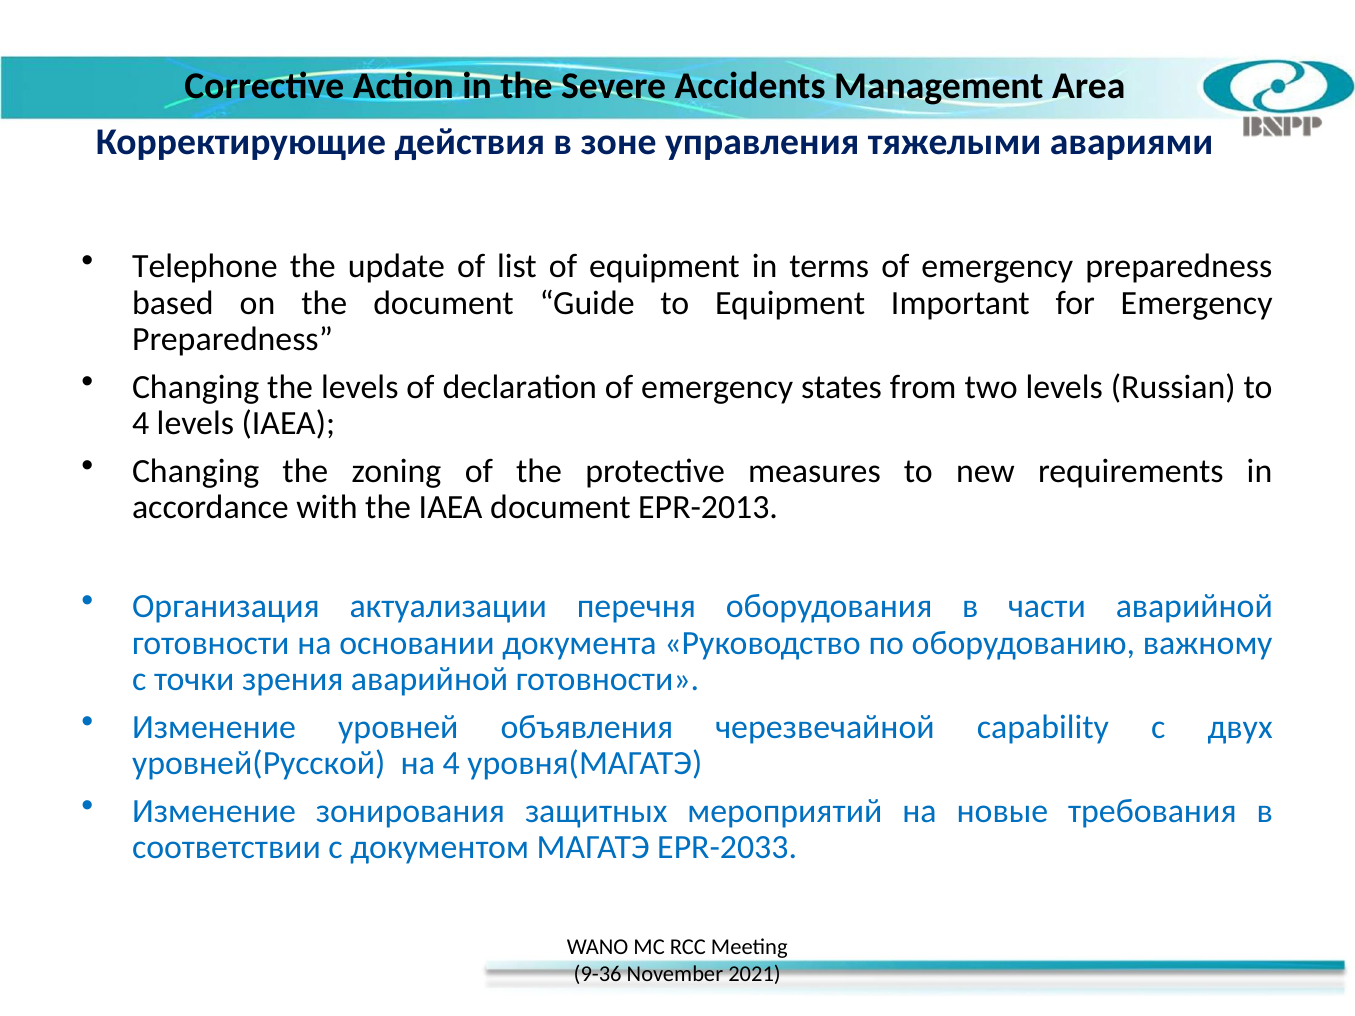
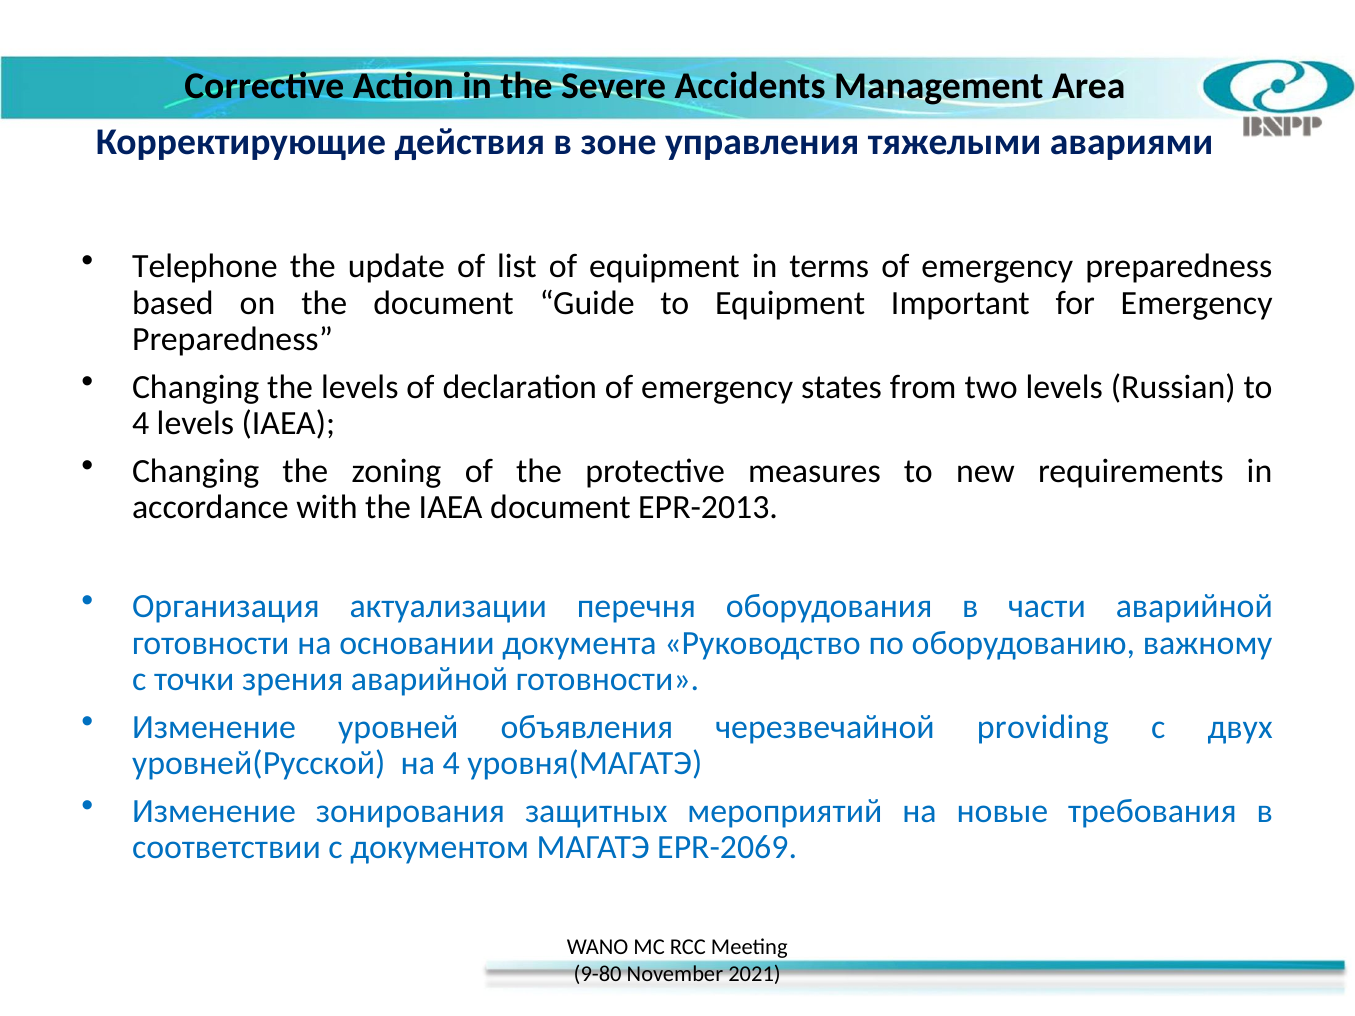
capability: capability -> providing (1043, 727)
EPR-2033: EPR-2033 -> EPR-2069 (727, 848)
9-36: 9-36 -> 9-80 (598, 974)
